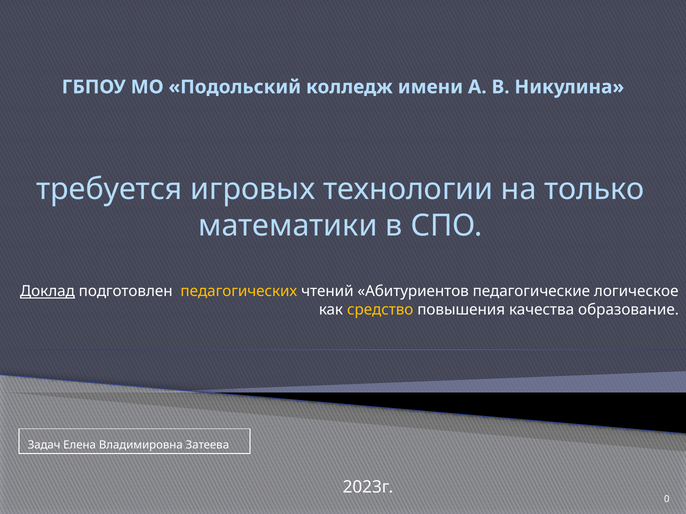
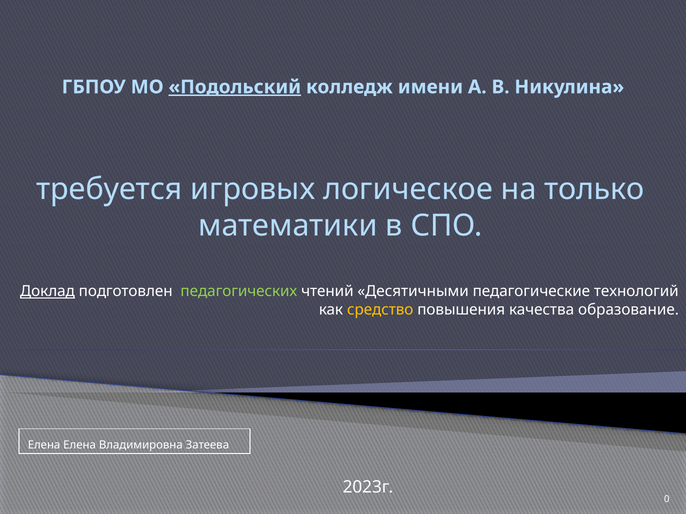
Подольский underline: none -> present (235, 87)
технологии: технологии -> логическое (408, 189)
педагогических colour: yellow -> light green (239, 292)
Абитуриентов: Абитуриентов -> Десятичными (413, 292)
логическое: логическое -> технологий (636, 292)
Задач: Задач -> Елена (44, 445)
